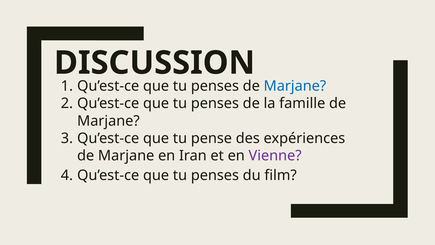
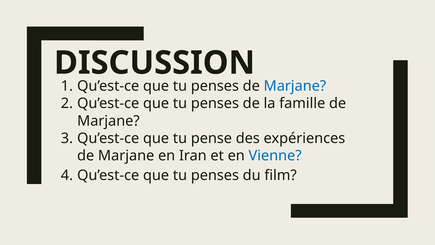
Vienne colour: purple -> blue (275, 156)
